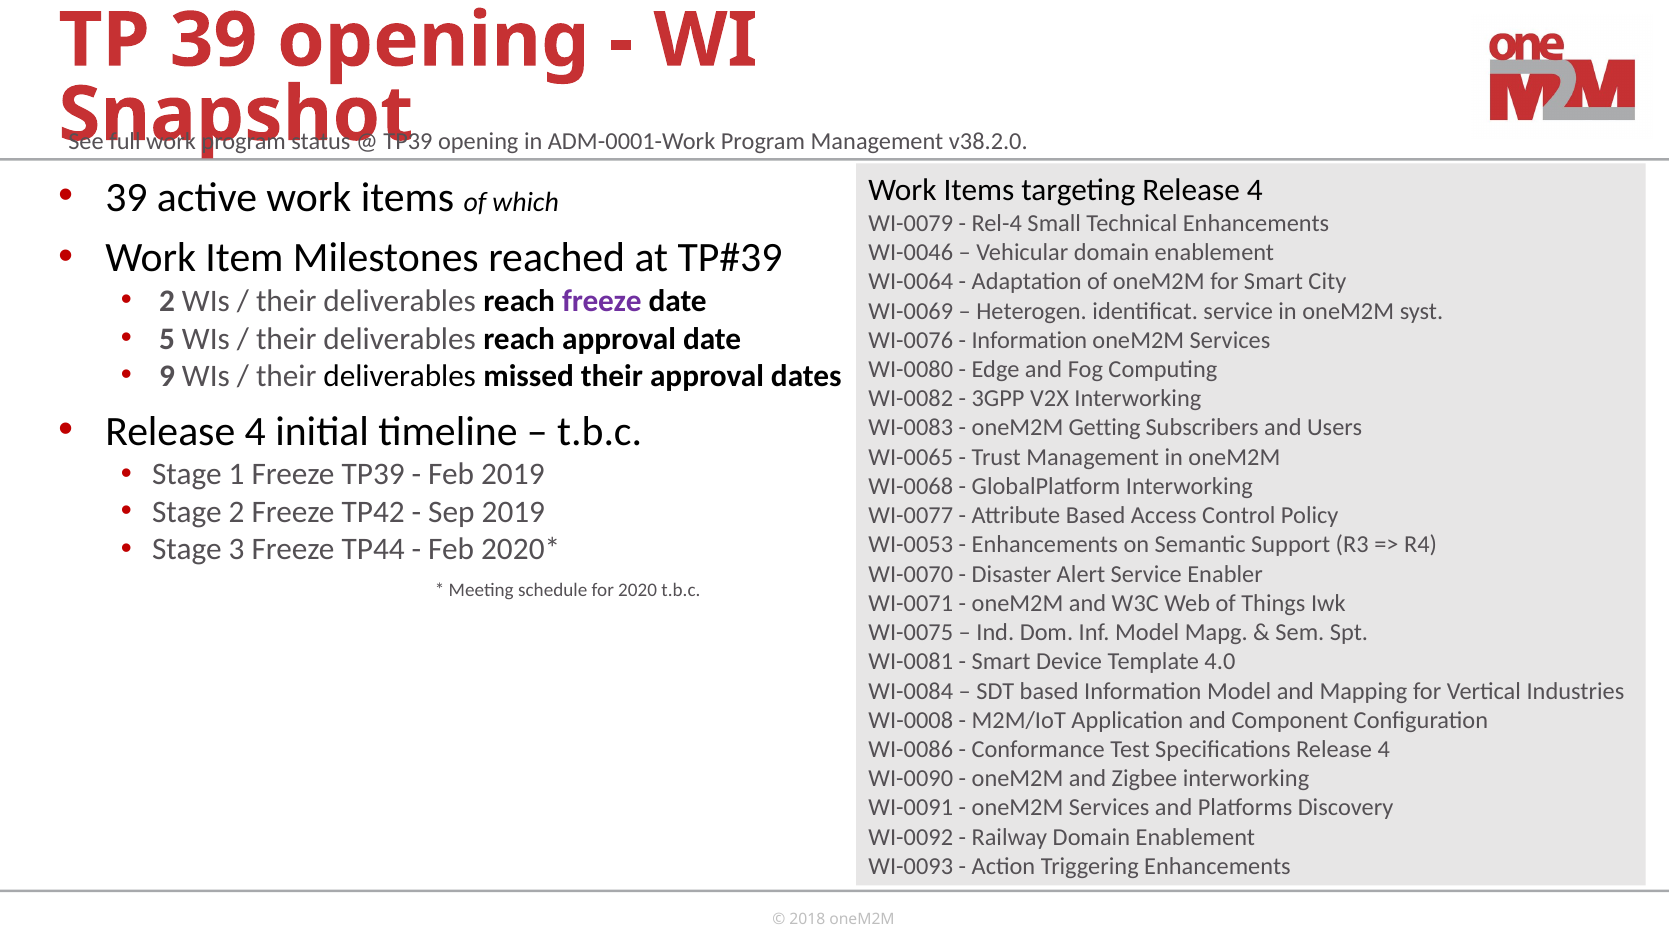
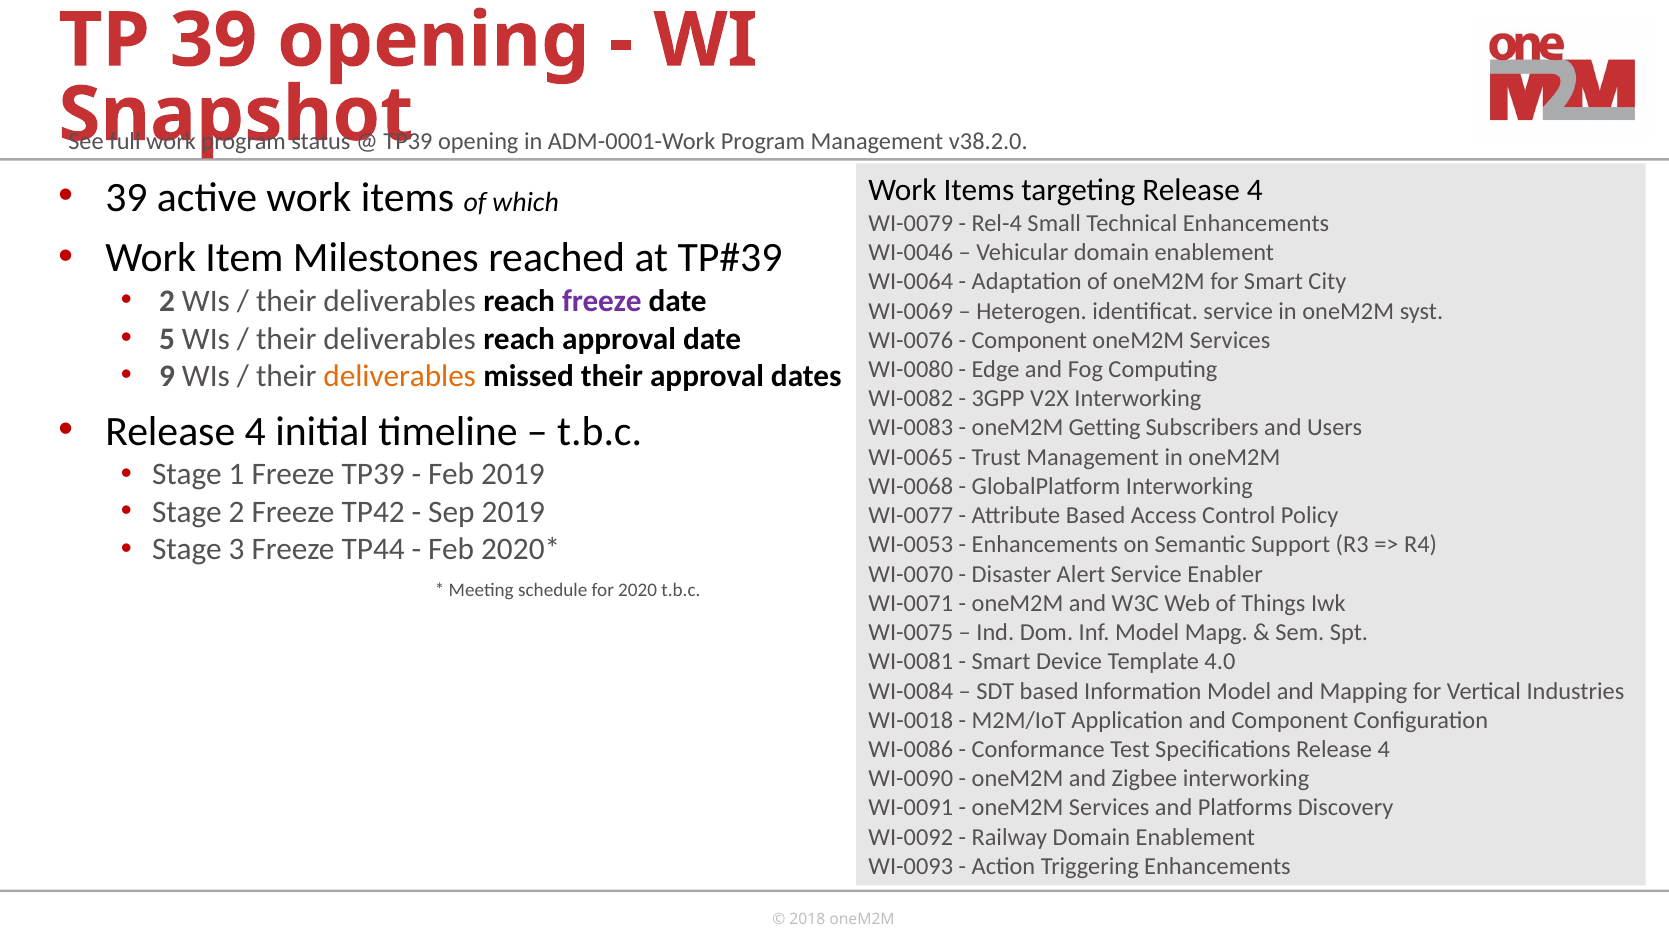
Information: Information -> Component (1029, 340)
deliverables colour: black -> orange (400, 376)
WI-0008: WI-0008 -> WI-0018 (911, 720)
